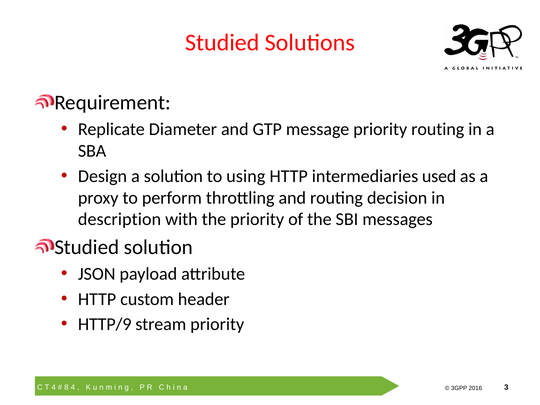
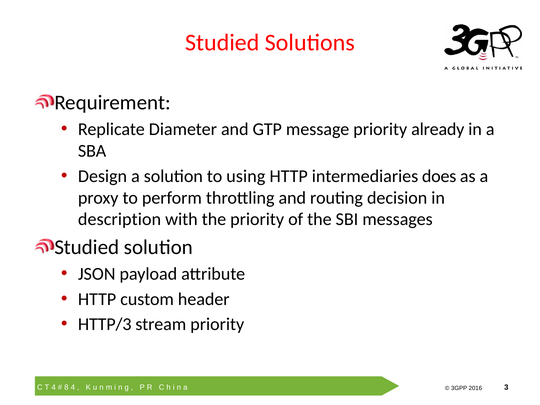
priority routing: routing -> already (438, 129)
used: used -> does (439, 176)
HTTP/9: HTTP/9 -> HTTP/3 (105, 324)
